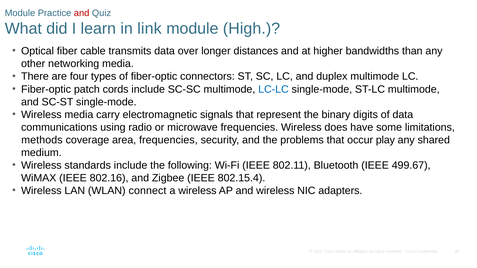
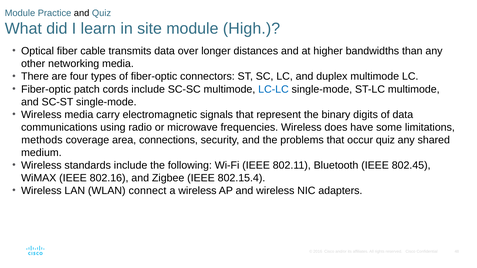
and colour: red -> black (82, 13)
link: link -> site (150, 29)
area frequencies: frequencies -> connections (168, 140)
occur play: play -> quiz (385, 140)
499.67: 499.67 -> 802.45 (411, 166)
